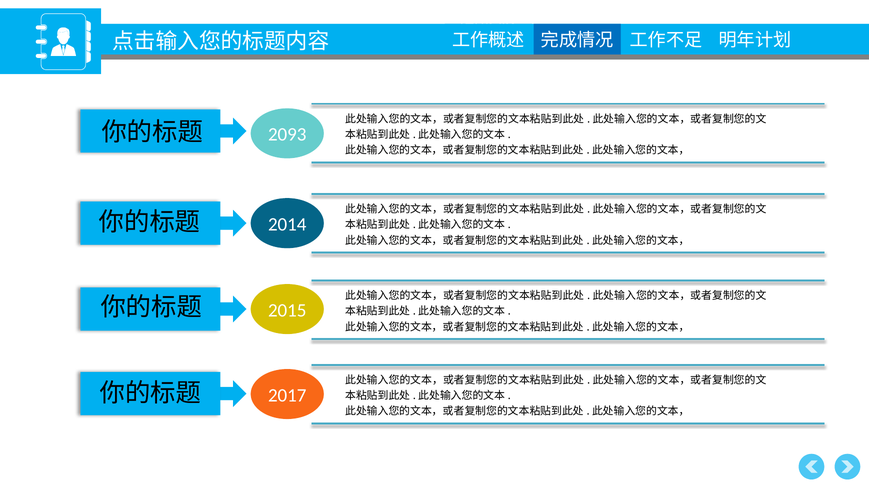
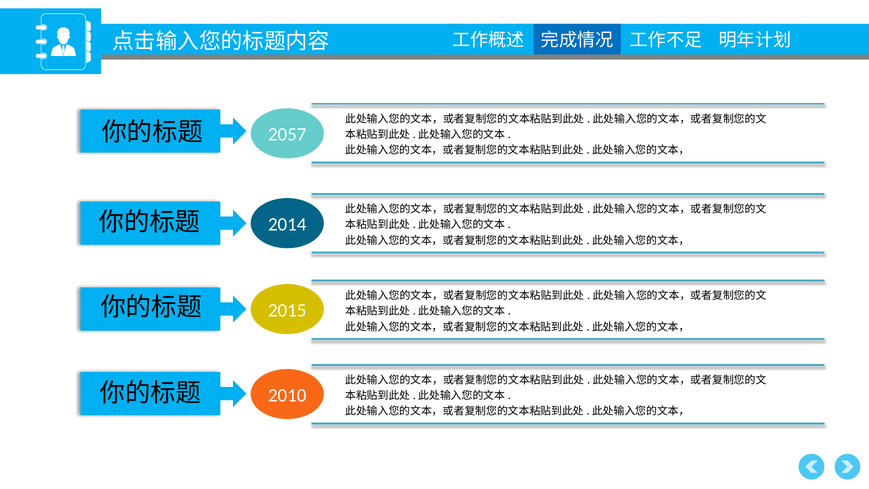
2093: 2093 -> 2057 (287, 135)
2017: 2017 -> 2010 (287, 395)
